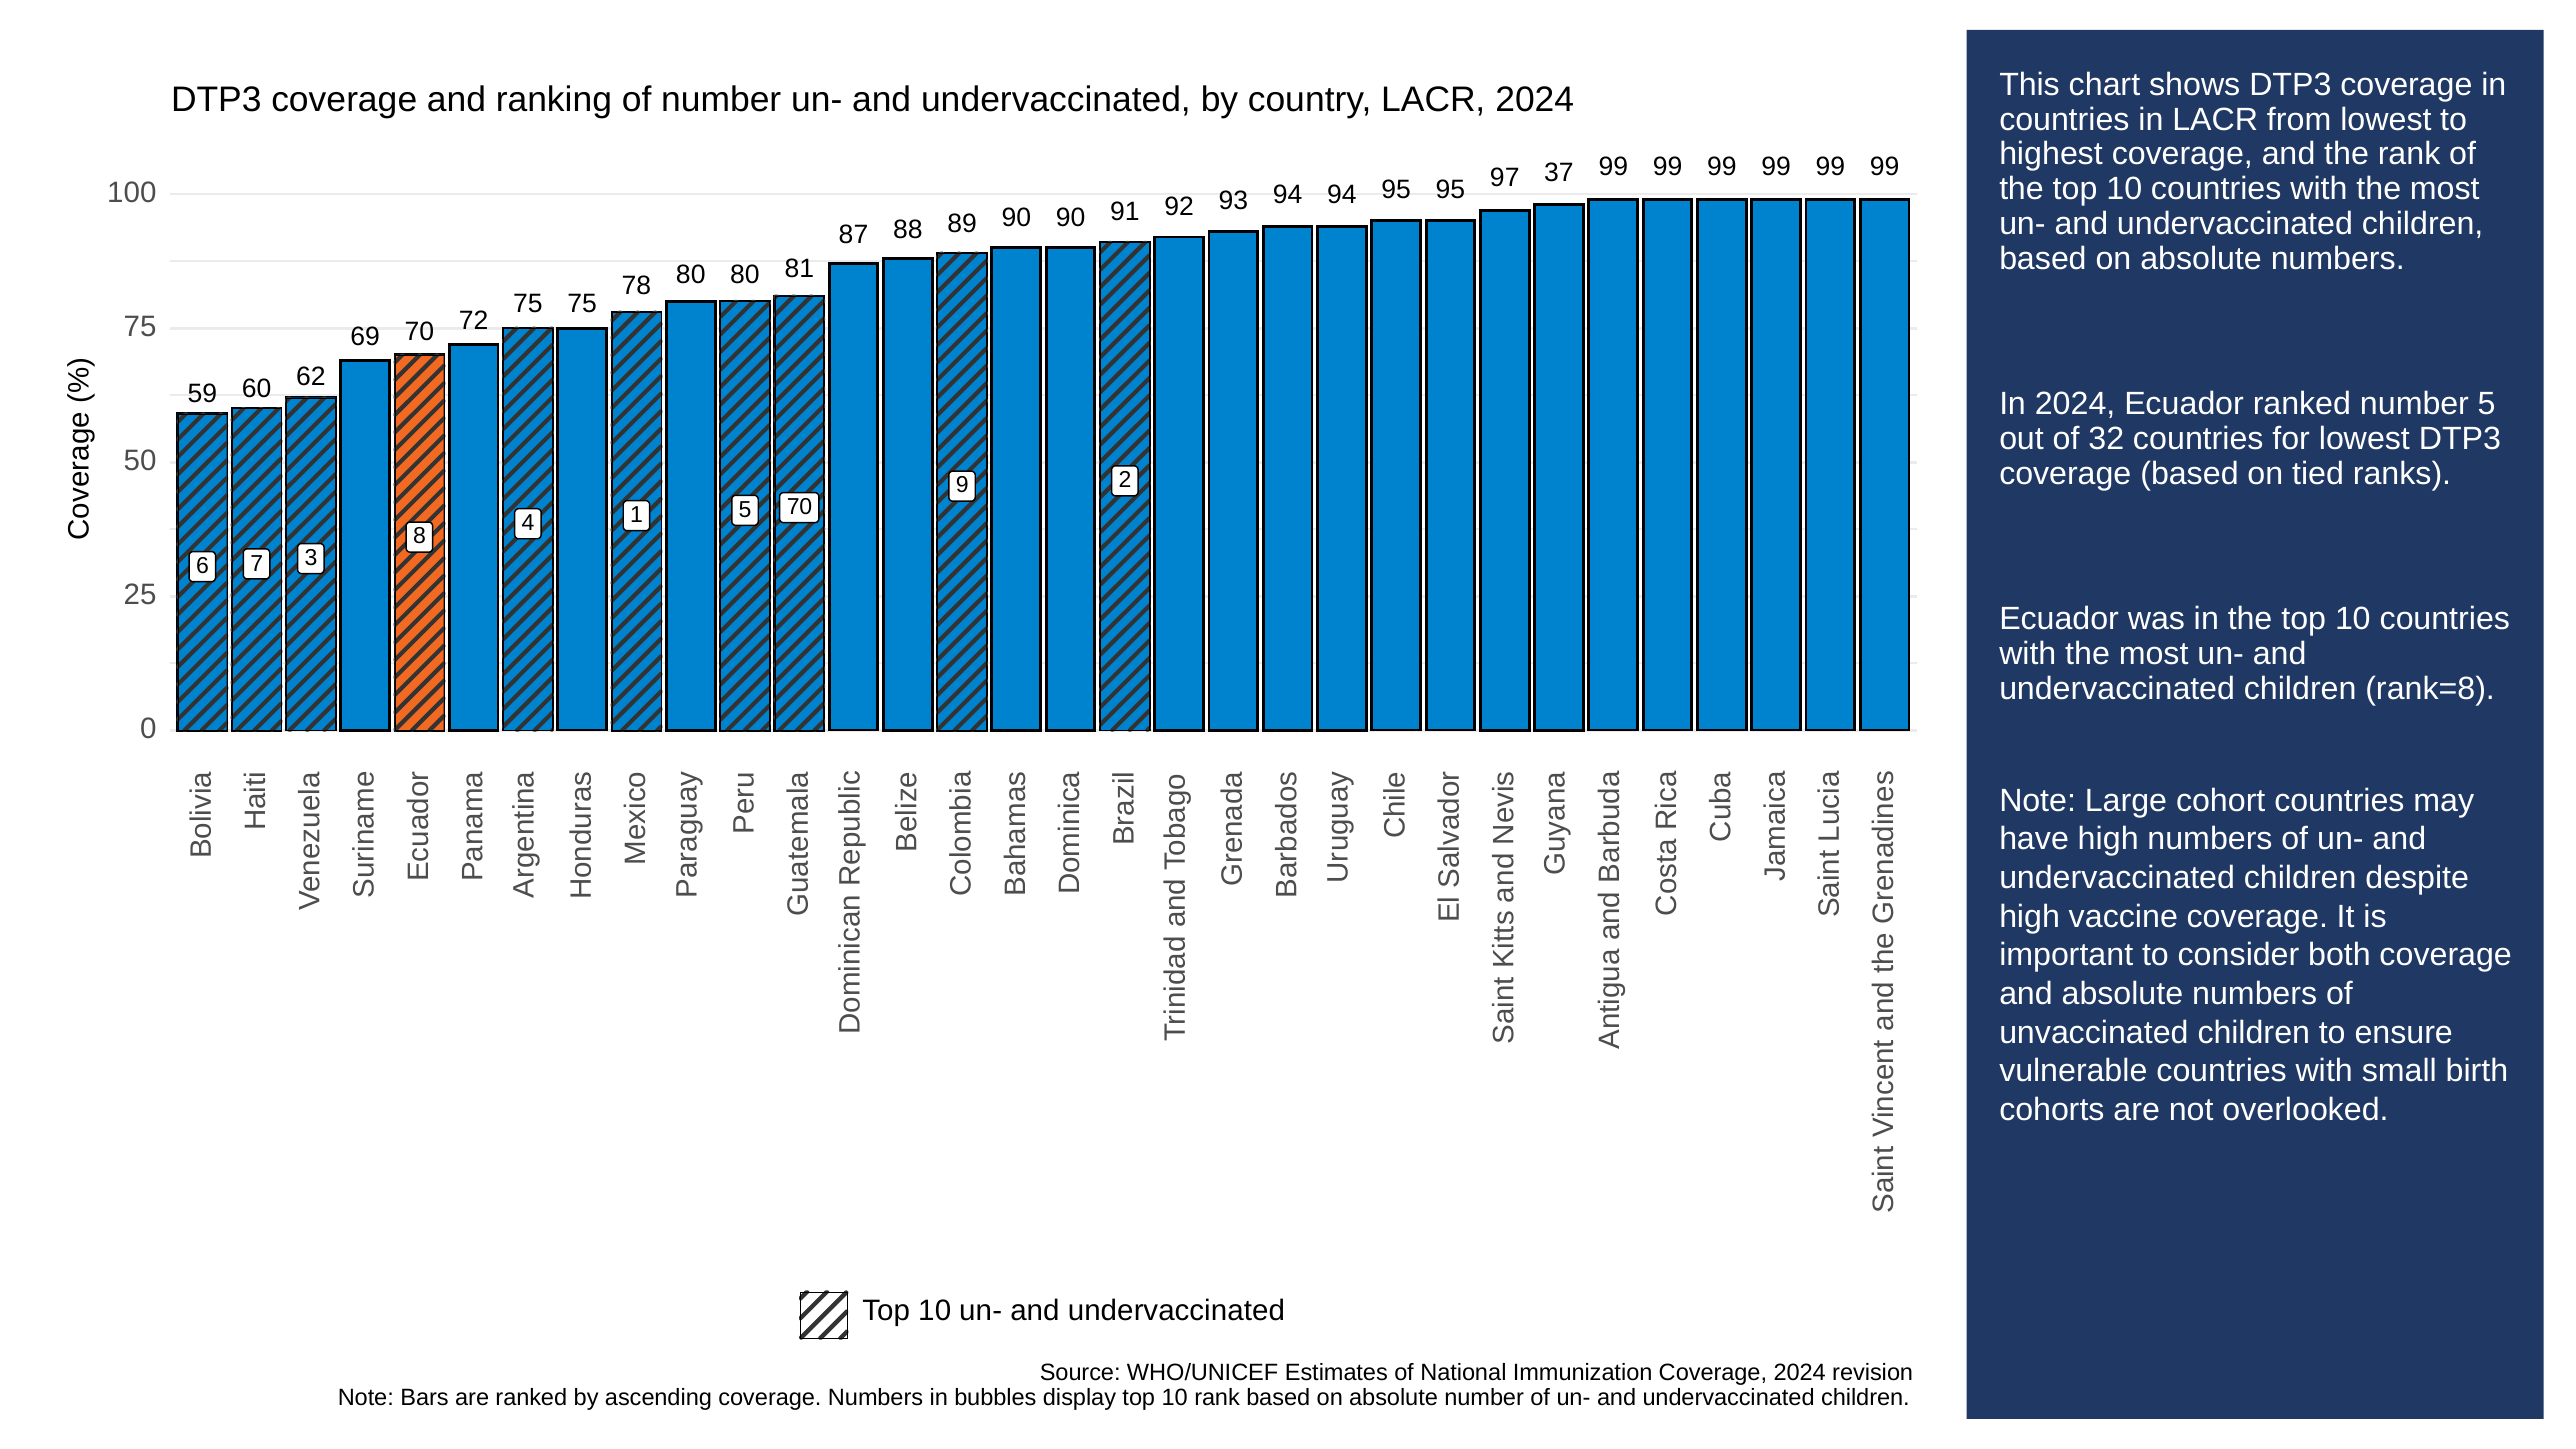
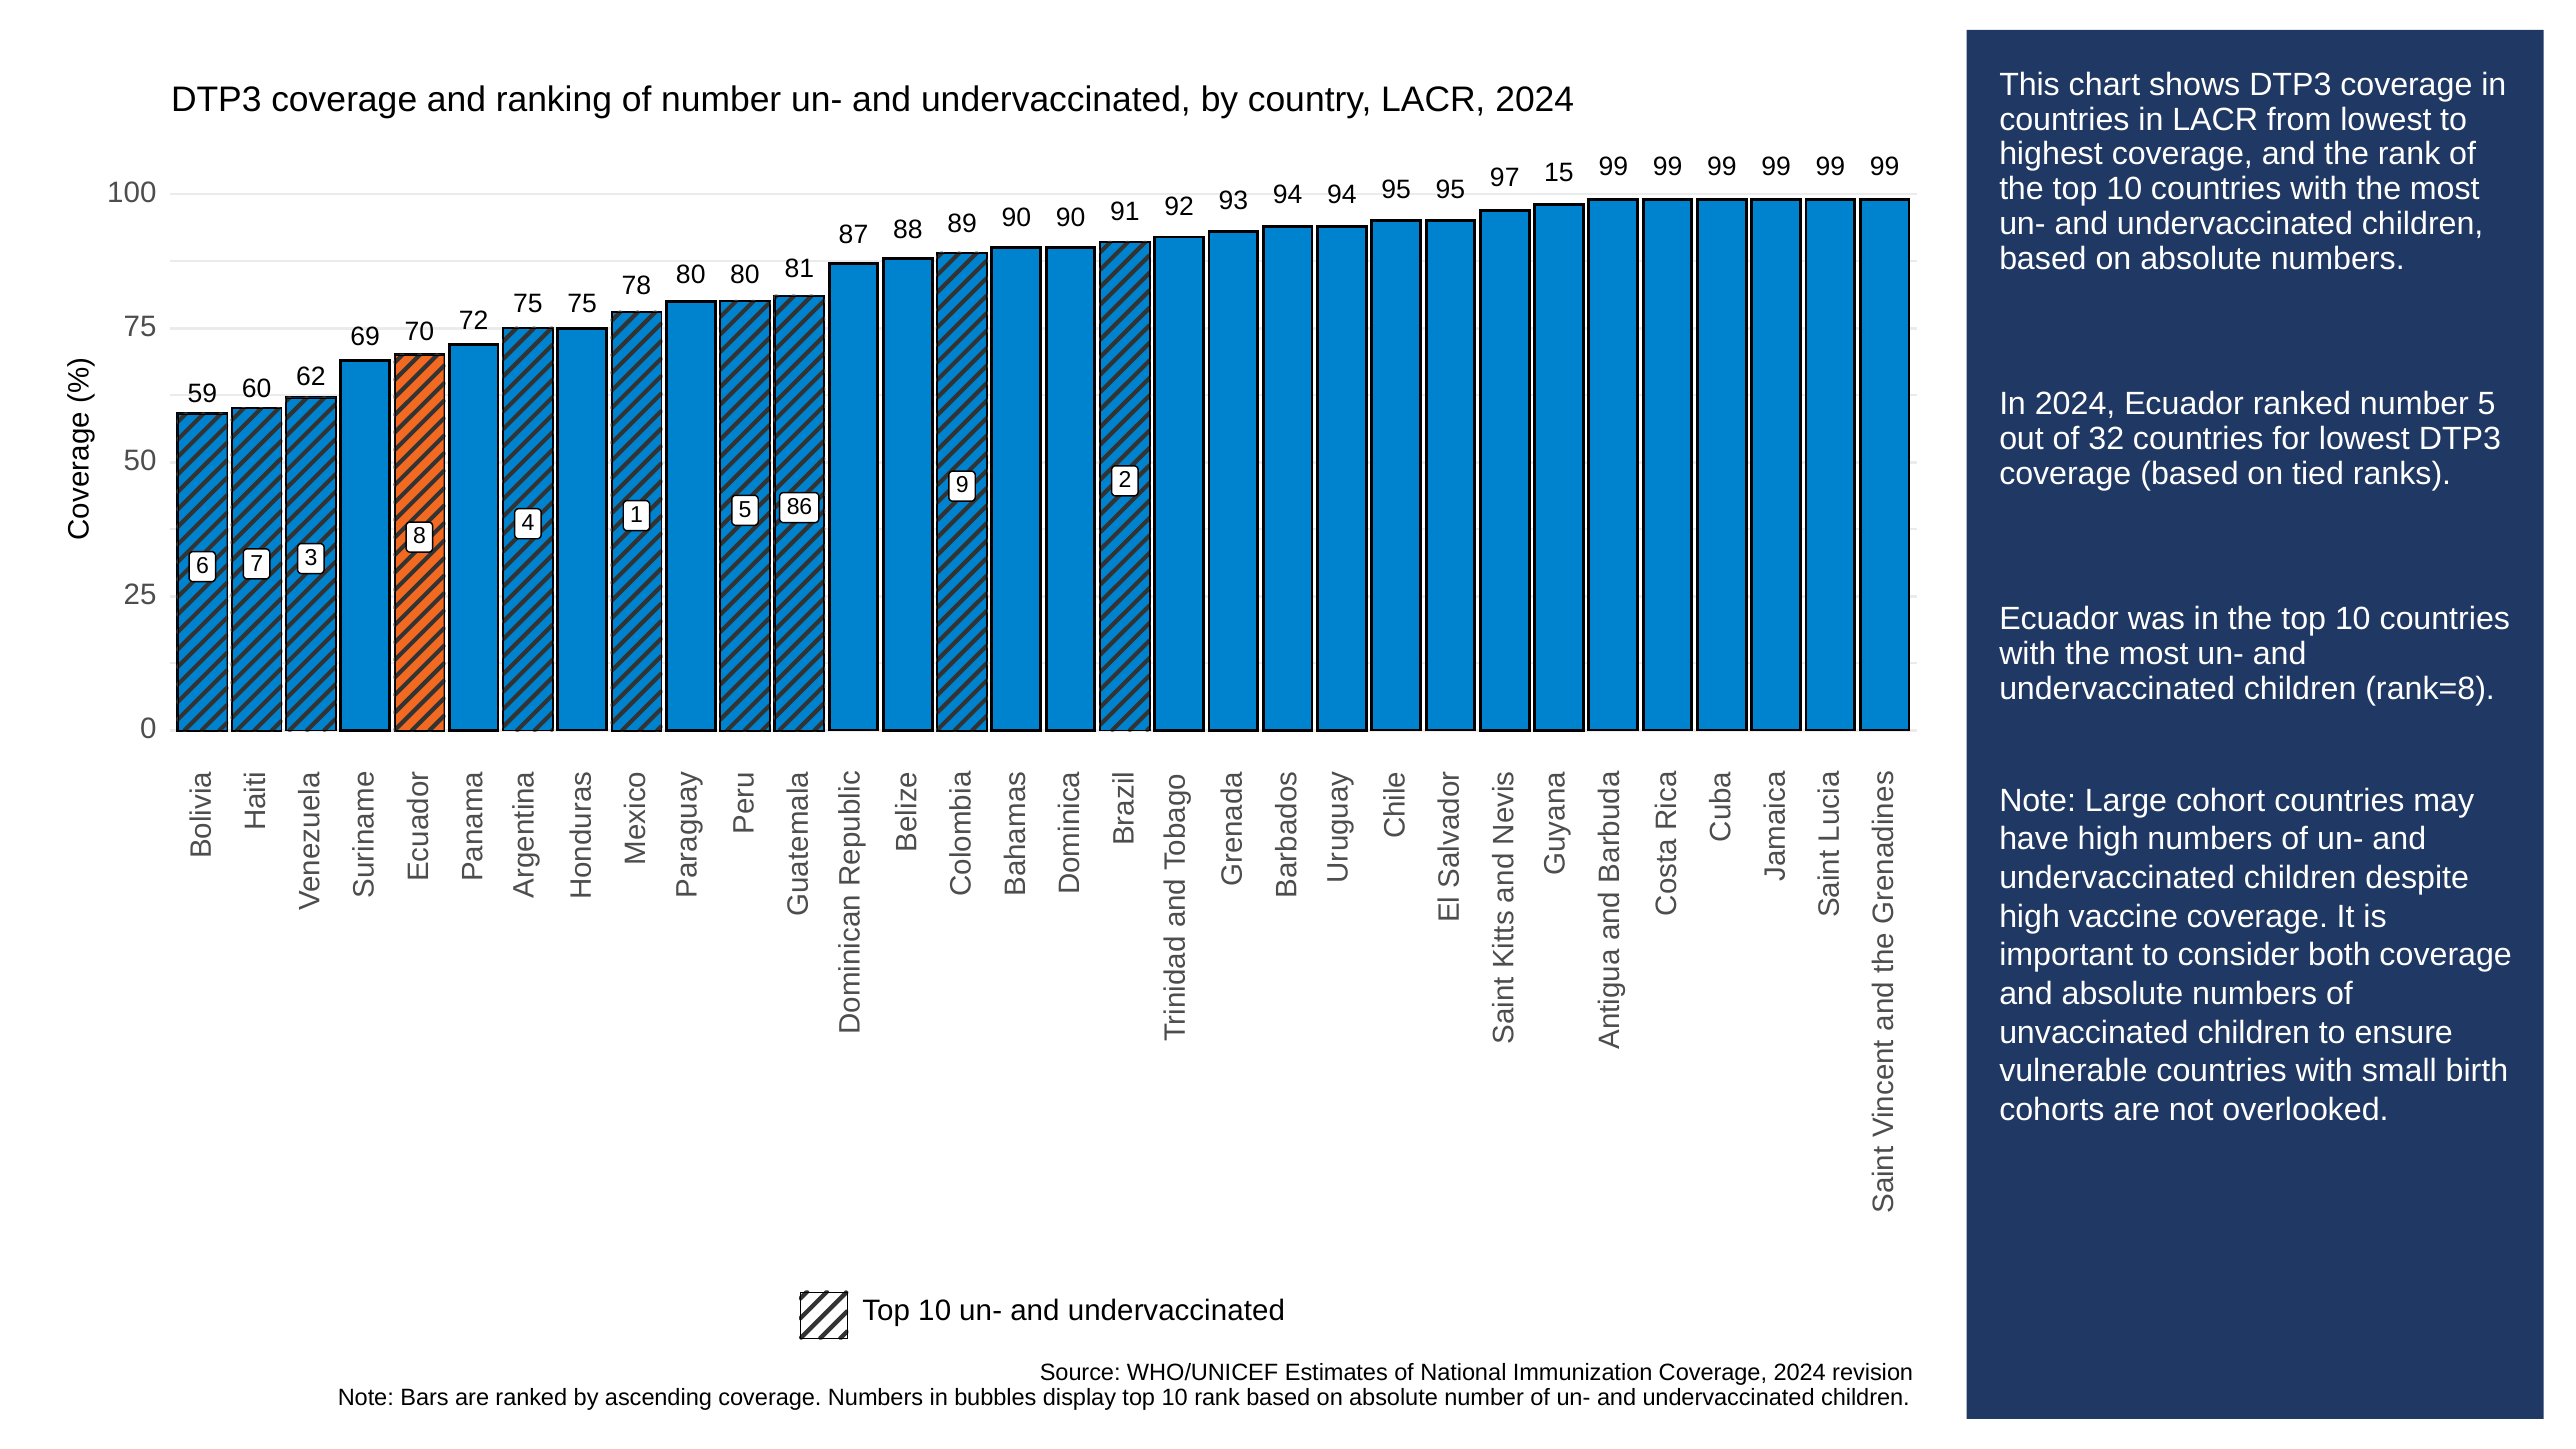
37: 37 -> 15 (1559, 172)
5 70: 70 -> 86 (800, 507)
